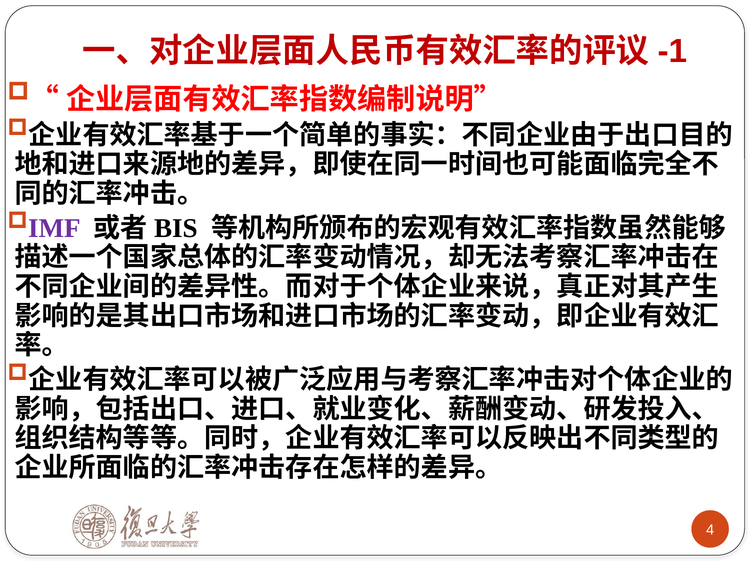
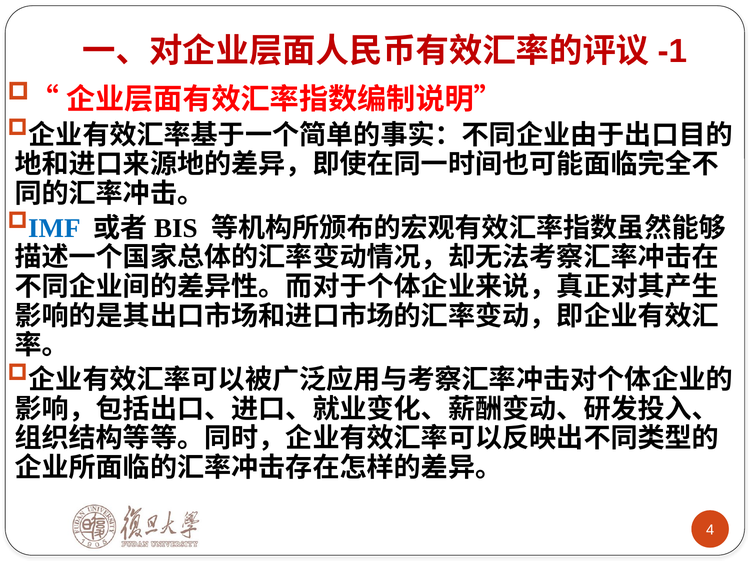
IMF colour: purple -> blue (55, 228)
